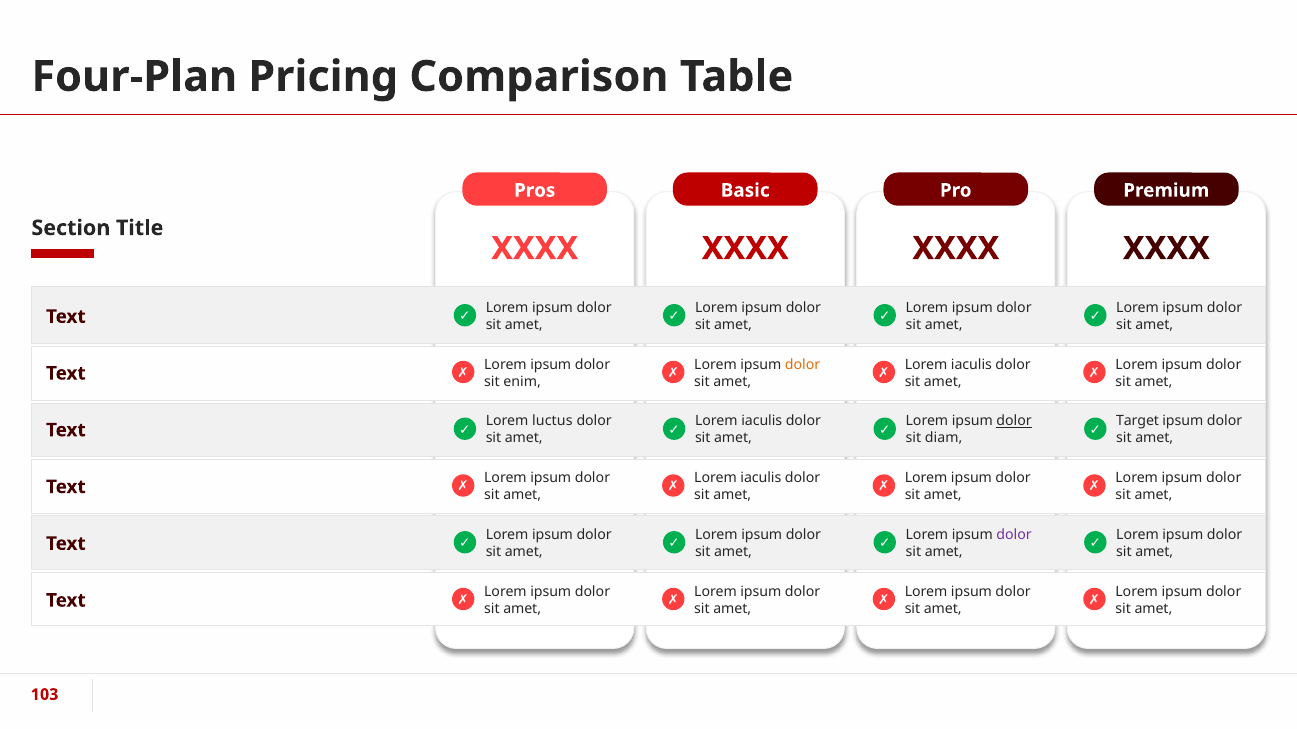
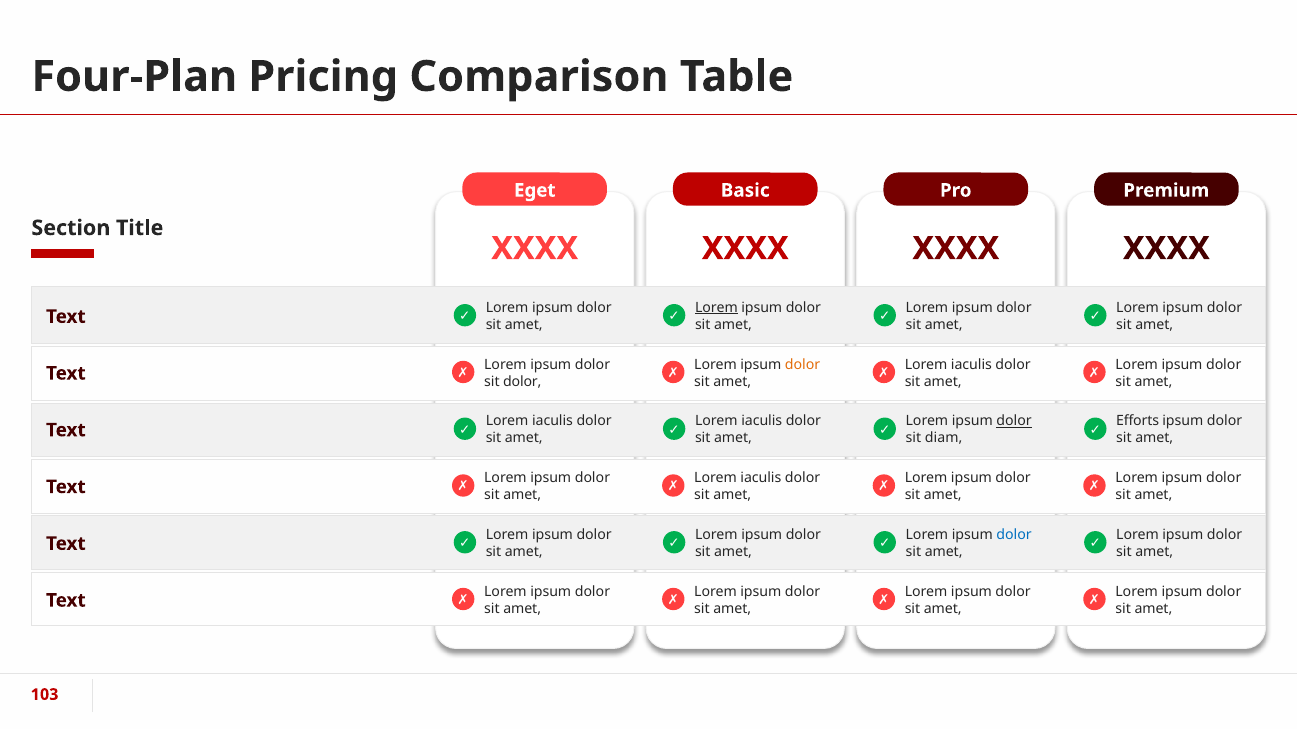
Pros: Pros -> Eget (535, 191)
Lorem underline: none -> present (716, 308)
sit enim: enim -> dolor (522, 382)
luctus: luctus -> iaculis (552, 422)
Target: Target -> Efforts (1138, 422)
dolor colour: purple -> blue (1014, 535)
